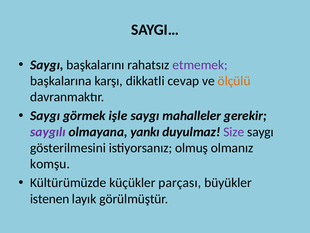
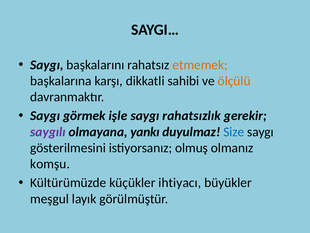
etmemek colour: purple -> orange (200, 65)
cevap: cevap -> sahibi (183, 81)
mahalleler: mahalleler -> rahatsızlık (192, 116)
Size colour: purple -> blue (234, 132)
parçası: parçası -> ihtiyacı (180, 182)
istenen: istenen -> meşgul (50, 198)
